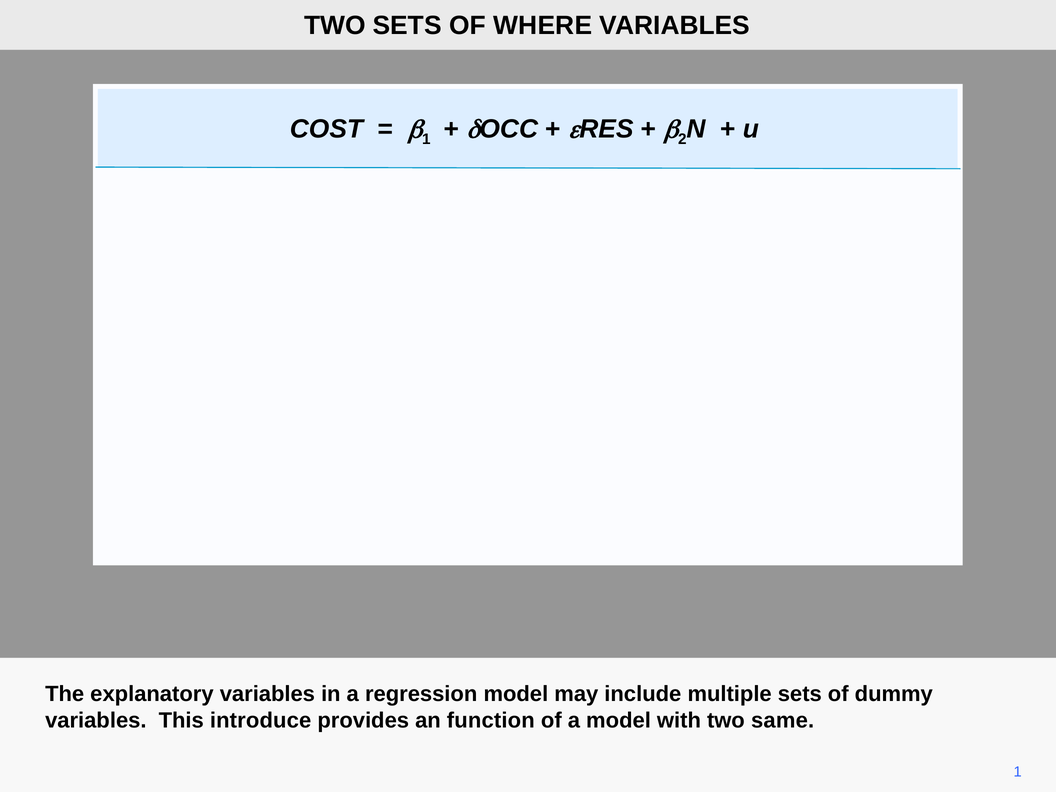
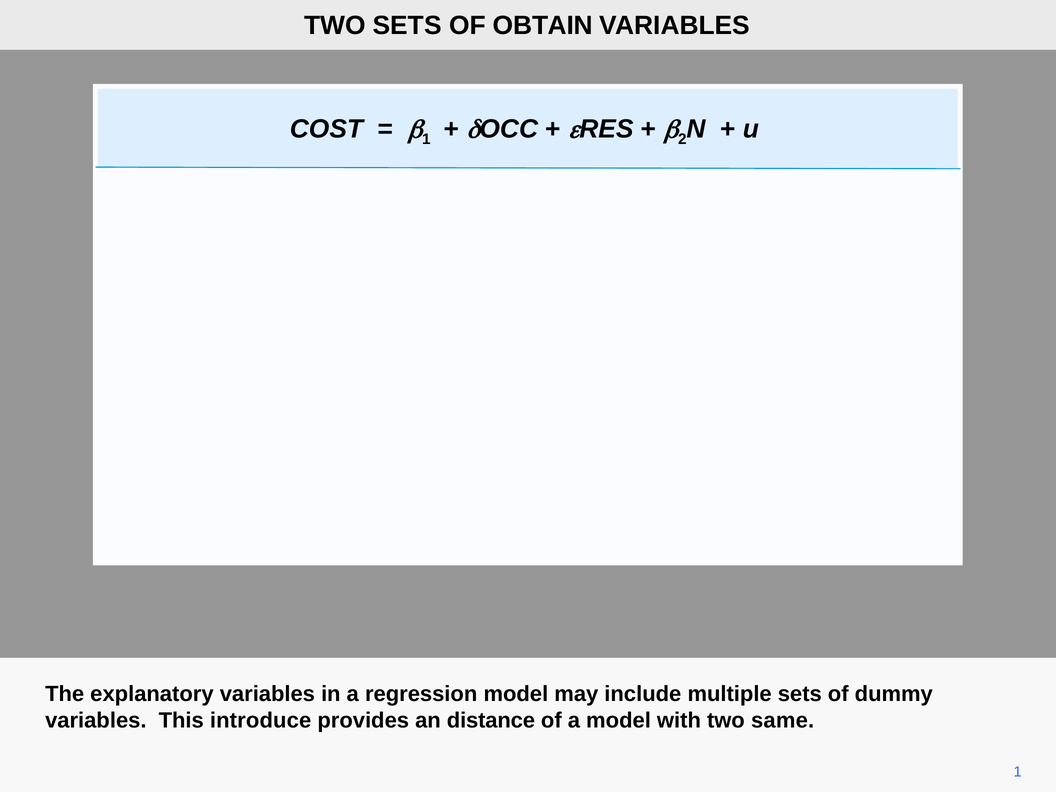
WHERE: WHERE -> OBTAIN (543, 26)
function: function -> distance (491, 720)
